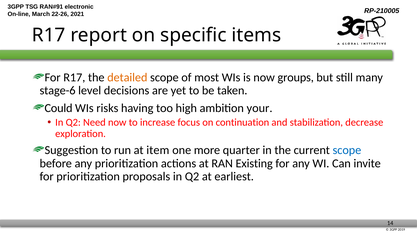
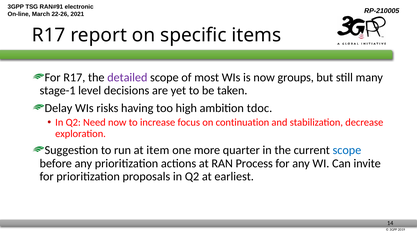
detailed colour: orange -> purple (127, 77)
stage-6: stage-6 -> stage-1 (58, 90)
Could: Could -> Delay (58, 108)
your: your -> tdoc (260, 108)
Existing: Existing -> Process (254, 163)
